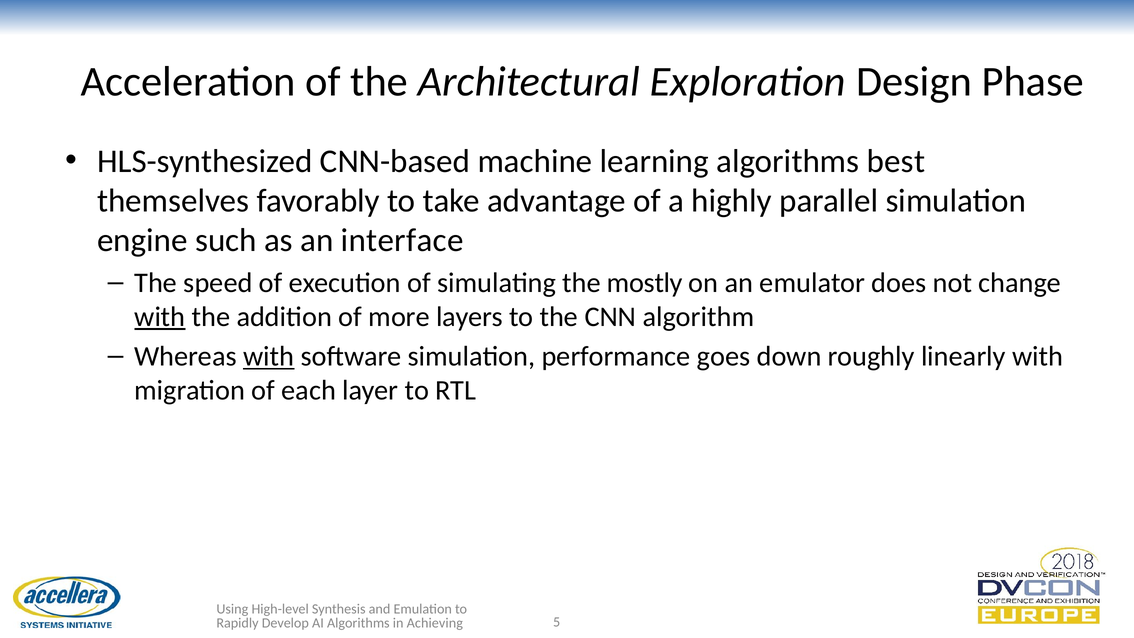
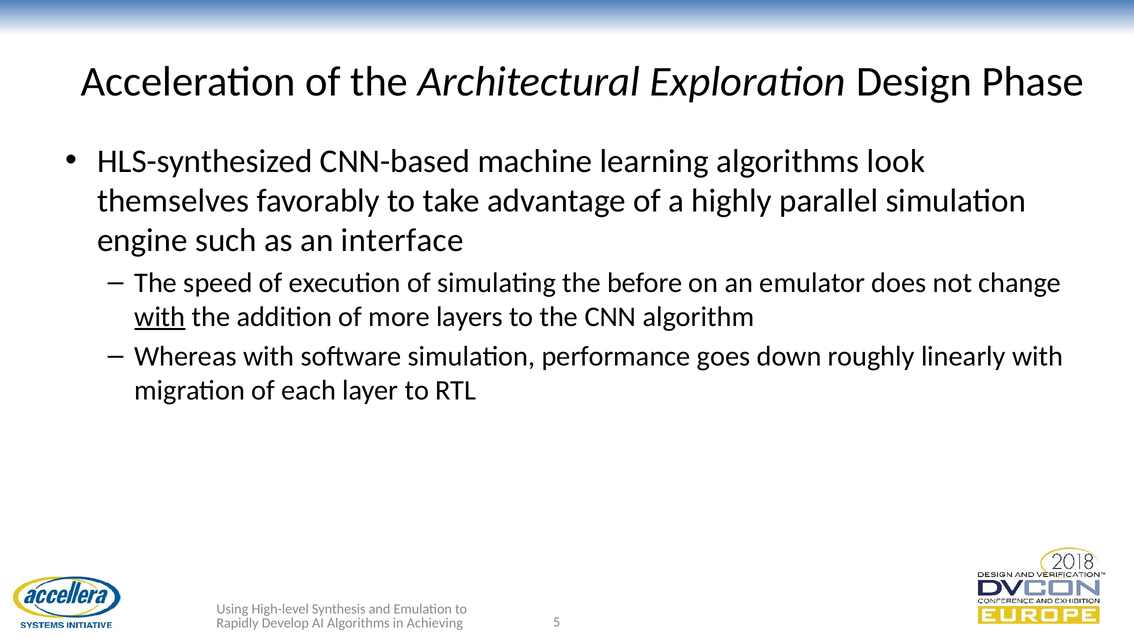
best: best -> look (896, 161)
mostly: mostly -> before (645, 283)
with underline: present -> none (269, 356)
